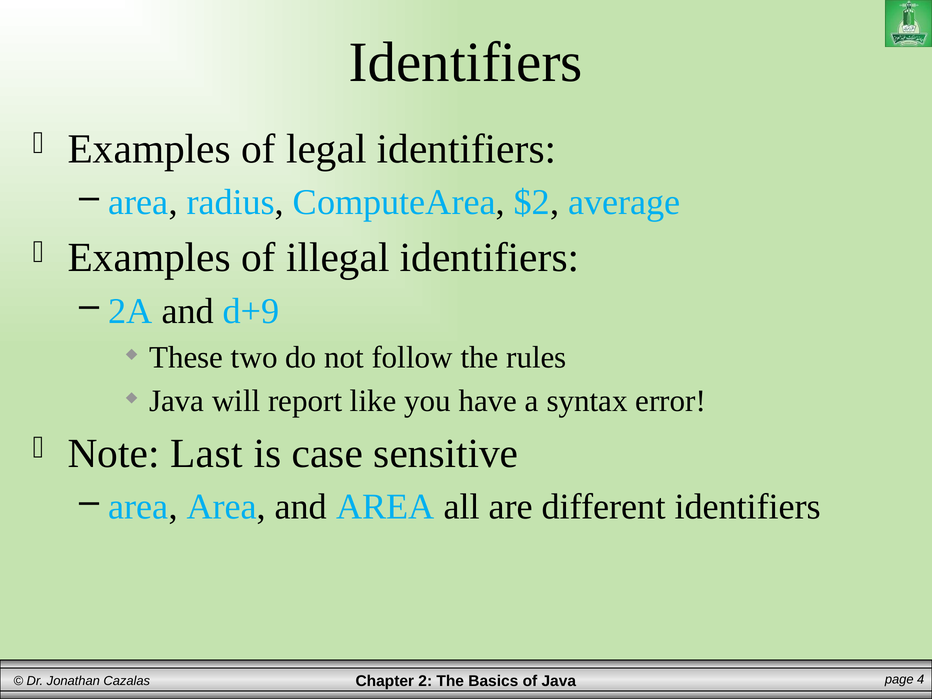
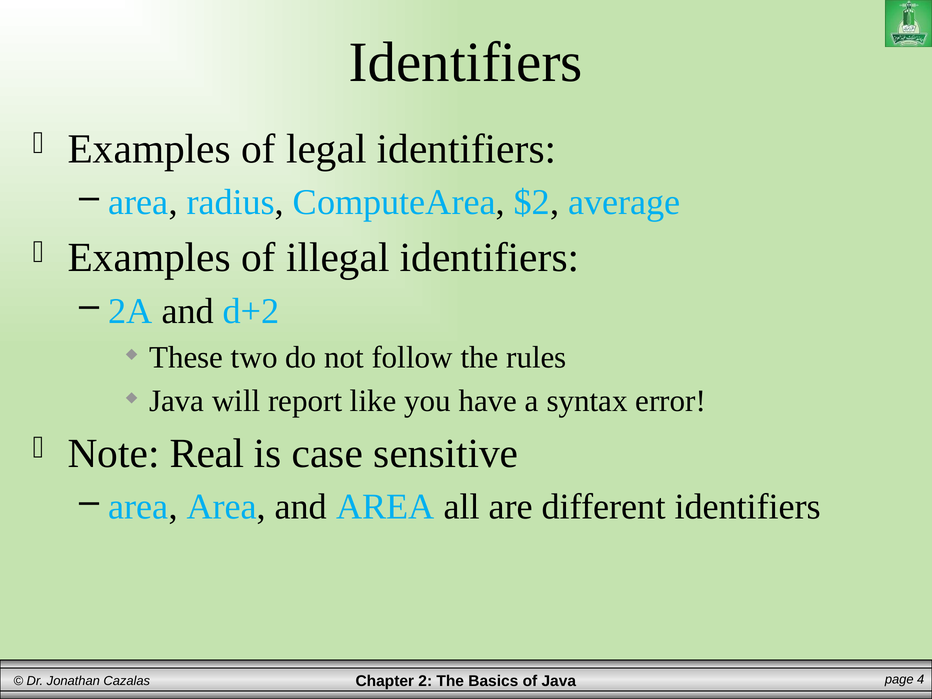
d+9: d+9 -> d+2 (251, 311)
Last: Last -> Real (207, 454)
